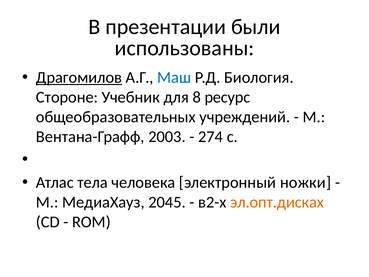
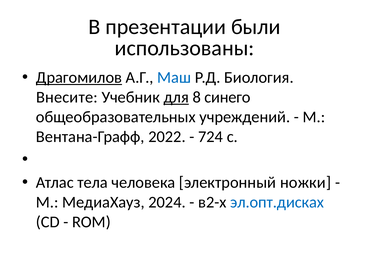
Стороне: Стороне -> Внесите (67, 97)
для underline: none -> present (176, 97)
ресурс: ресурс -> синего (227, 97)
2003: 2003 -> 2022 (167, 136)
274: 274 -> 724 (211, 136)
2045: 2045 -> 2024 (167, 202)
эл.опт.дисках colour: orange -> blue (277, 202)
